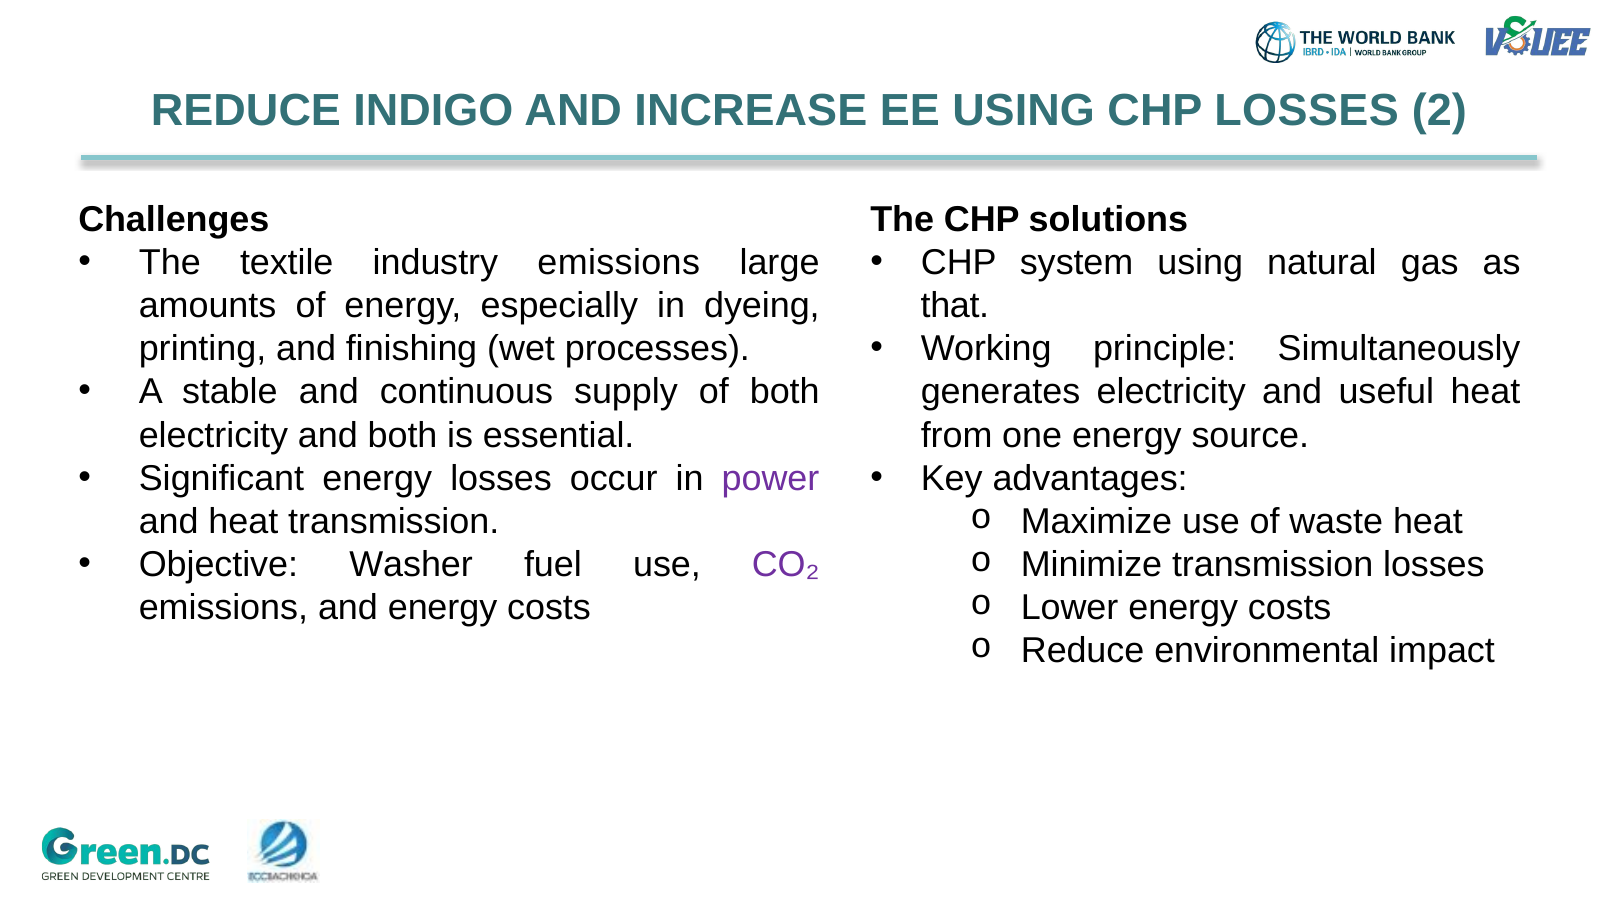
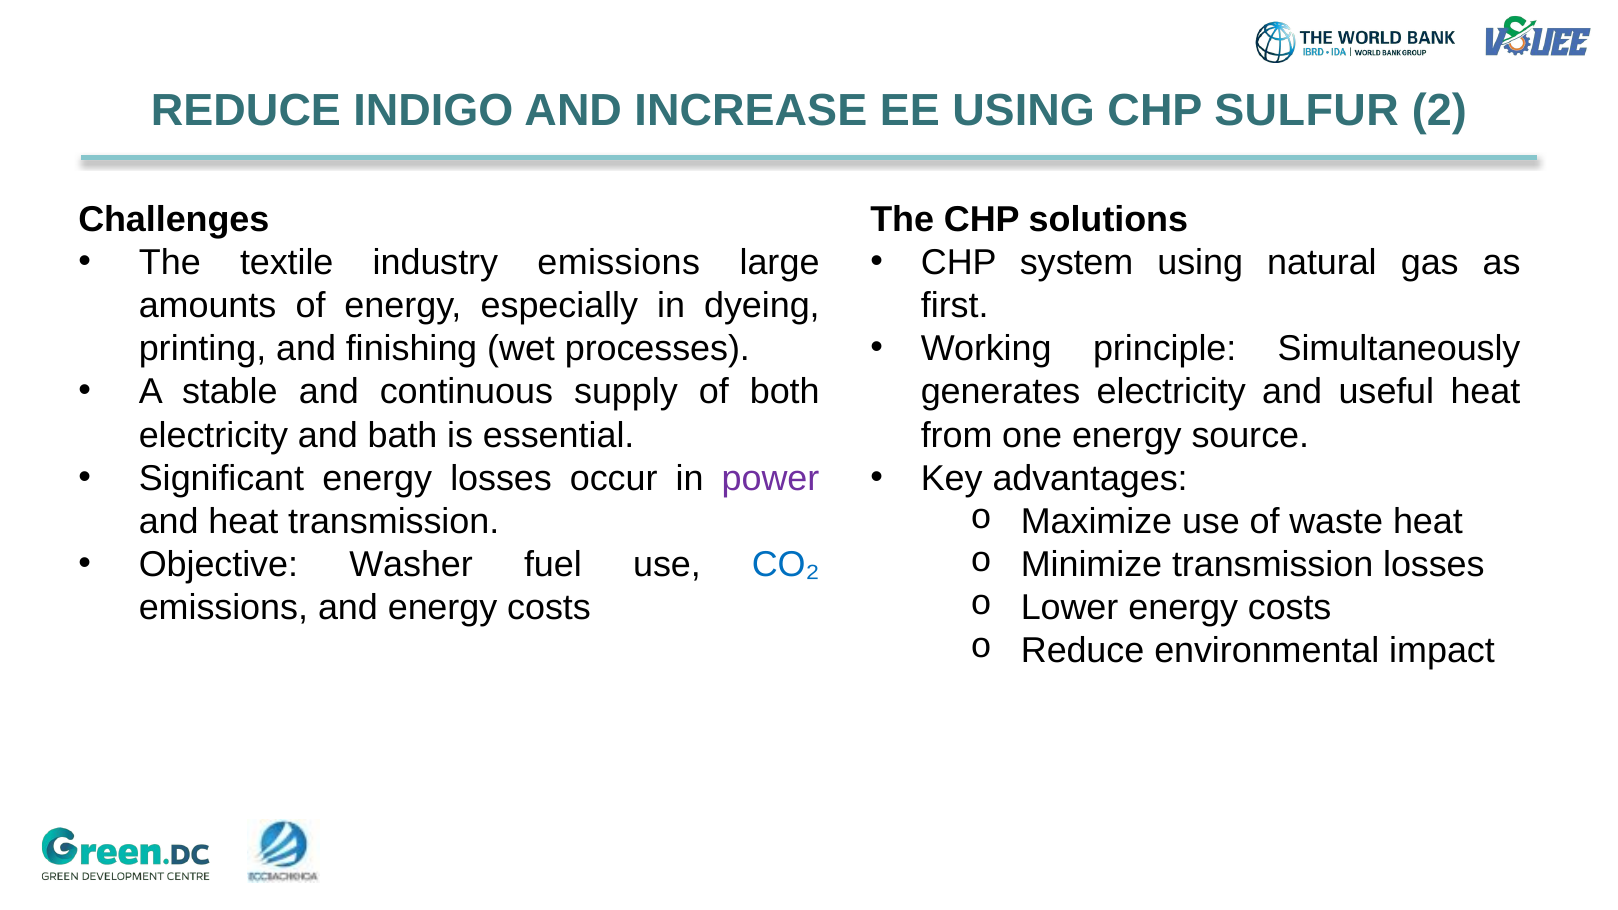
CHP LOSSES: LOSSES -> SULFUR (1307, 111)
that: that -> first (955, 306)
and both: both -> bath (403, 435)
CO₂ colour: purple -> blue (786, 565)
